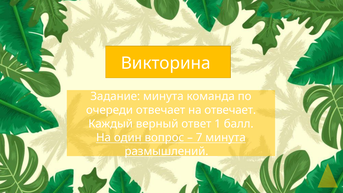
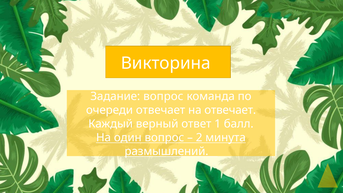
Задание минута: минута -> вопрос (163, 96)
7: 7 -> 2 (199, 138)
